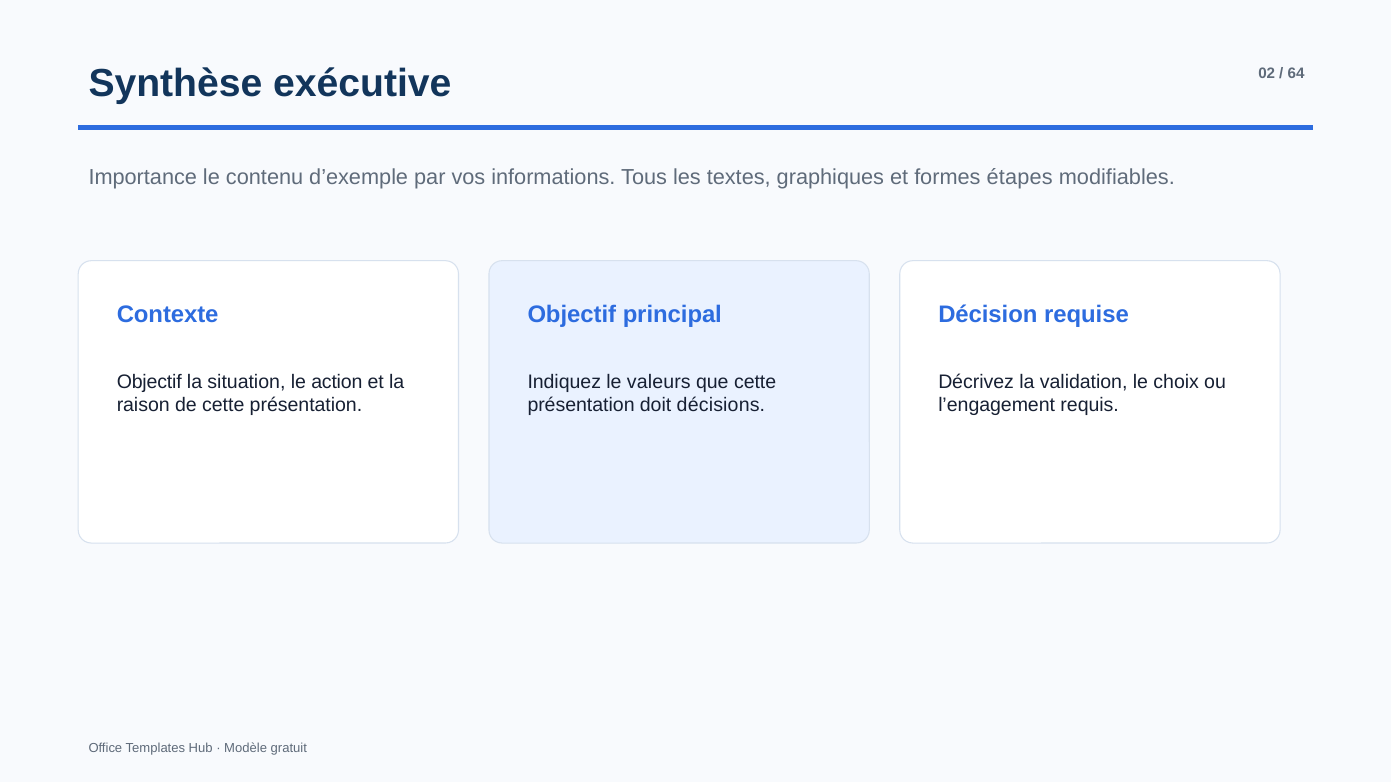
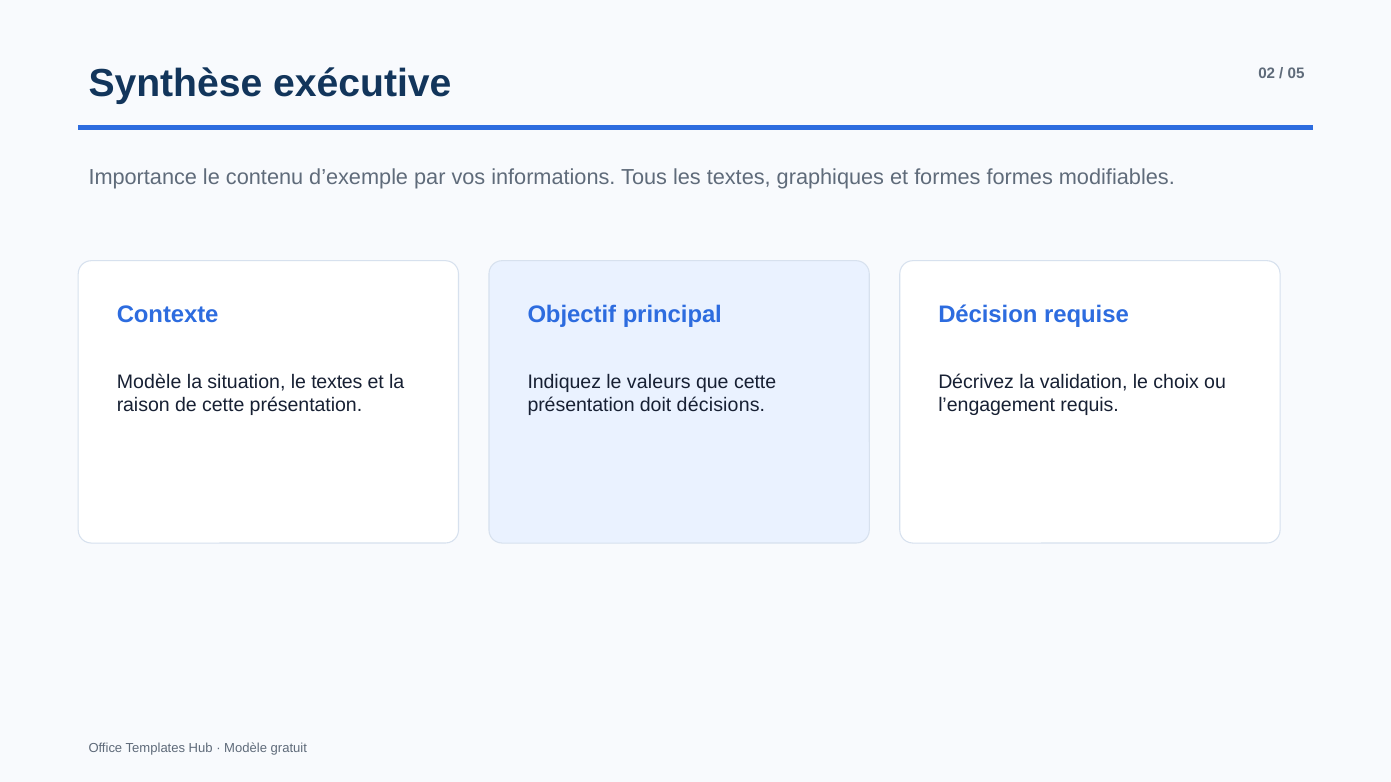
64: 64 -> 05 (1296, 74)
formes étapes: étapes -> formes (1020, 177)
Objectif: Objectif -> Modèle (149, 382)
le action: action -> textes (337, 382)
